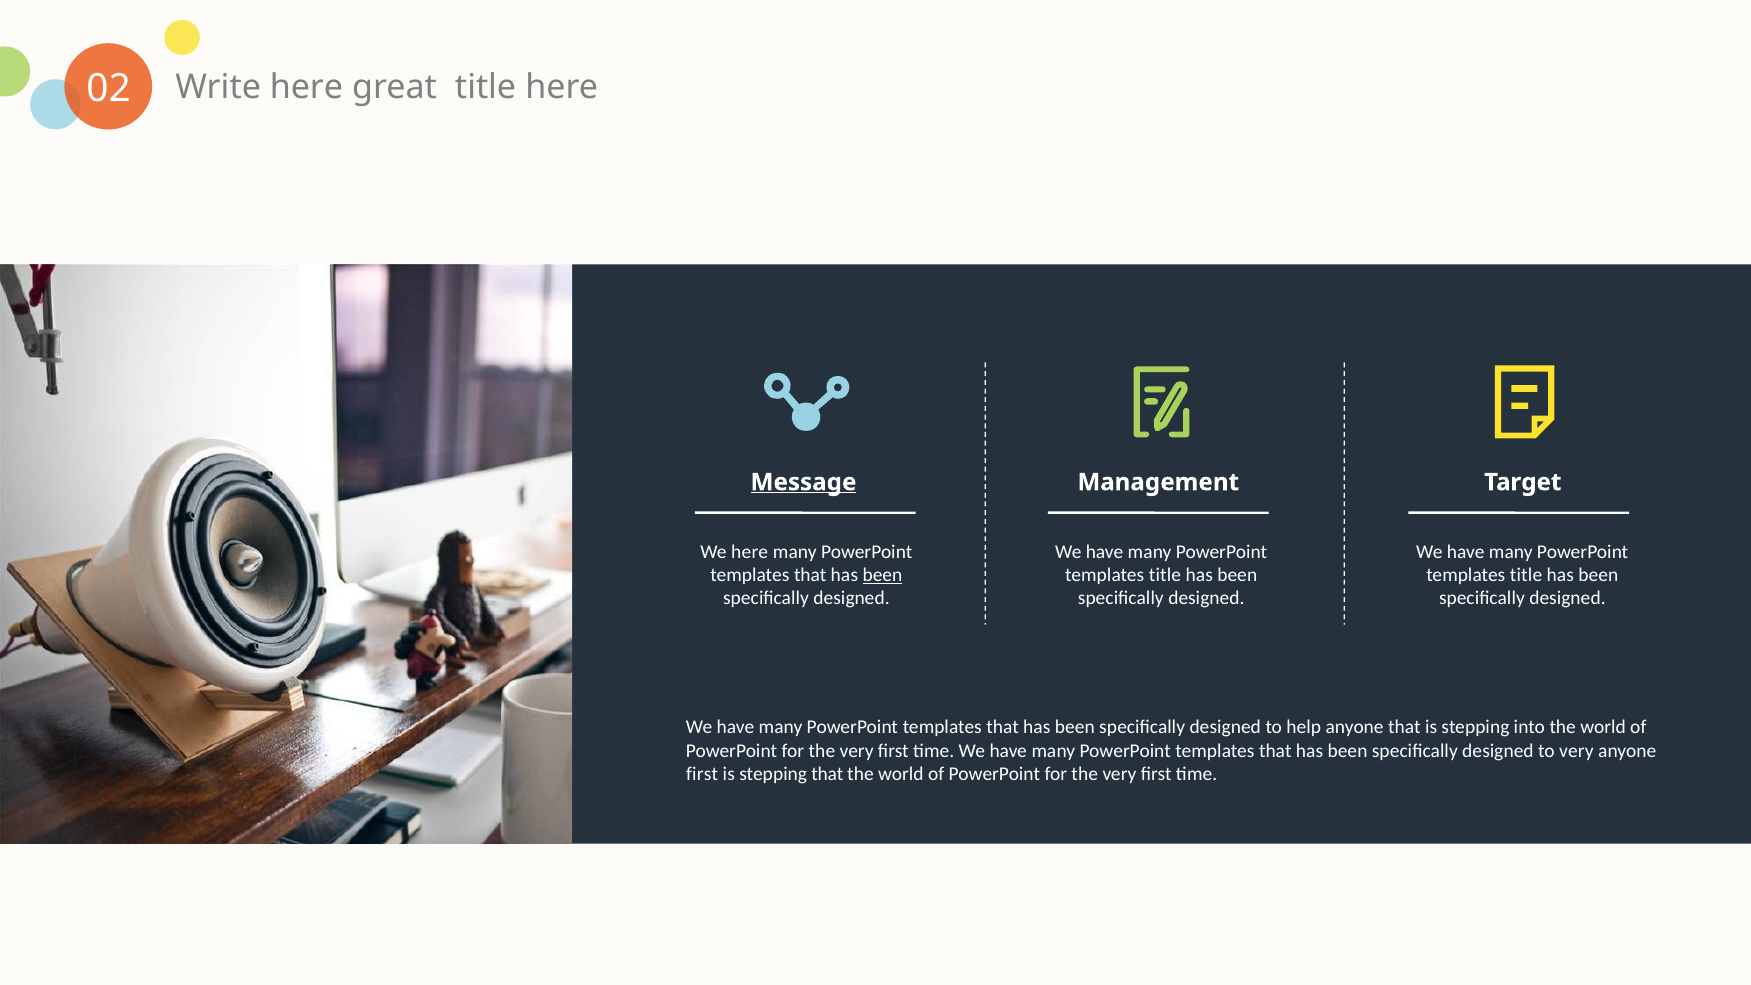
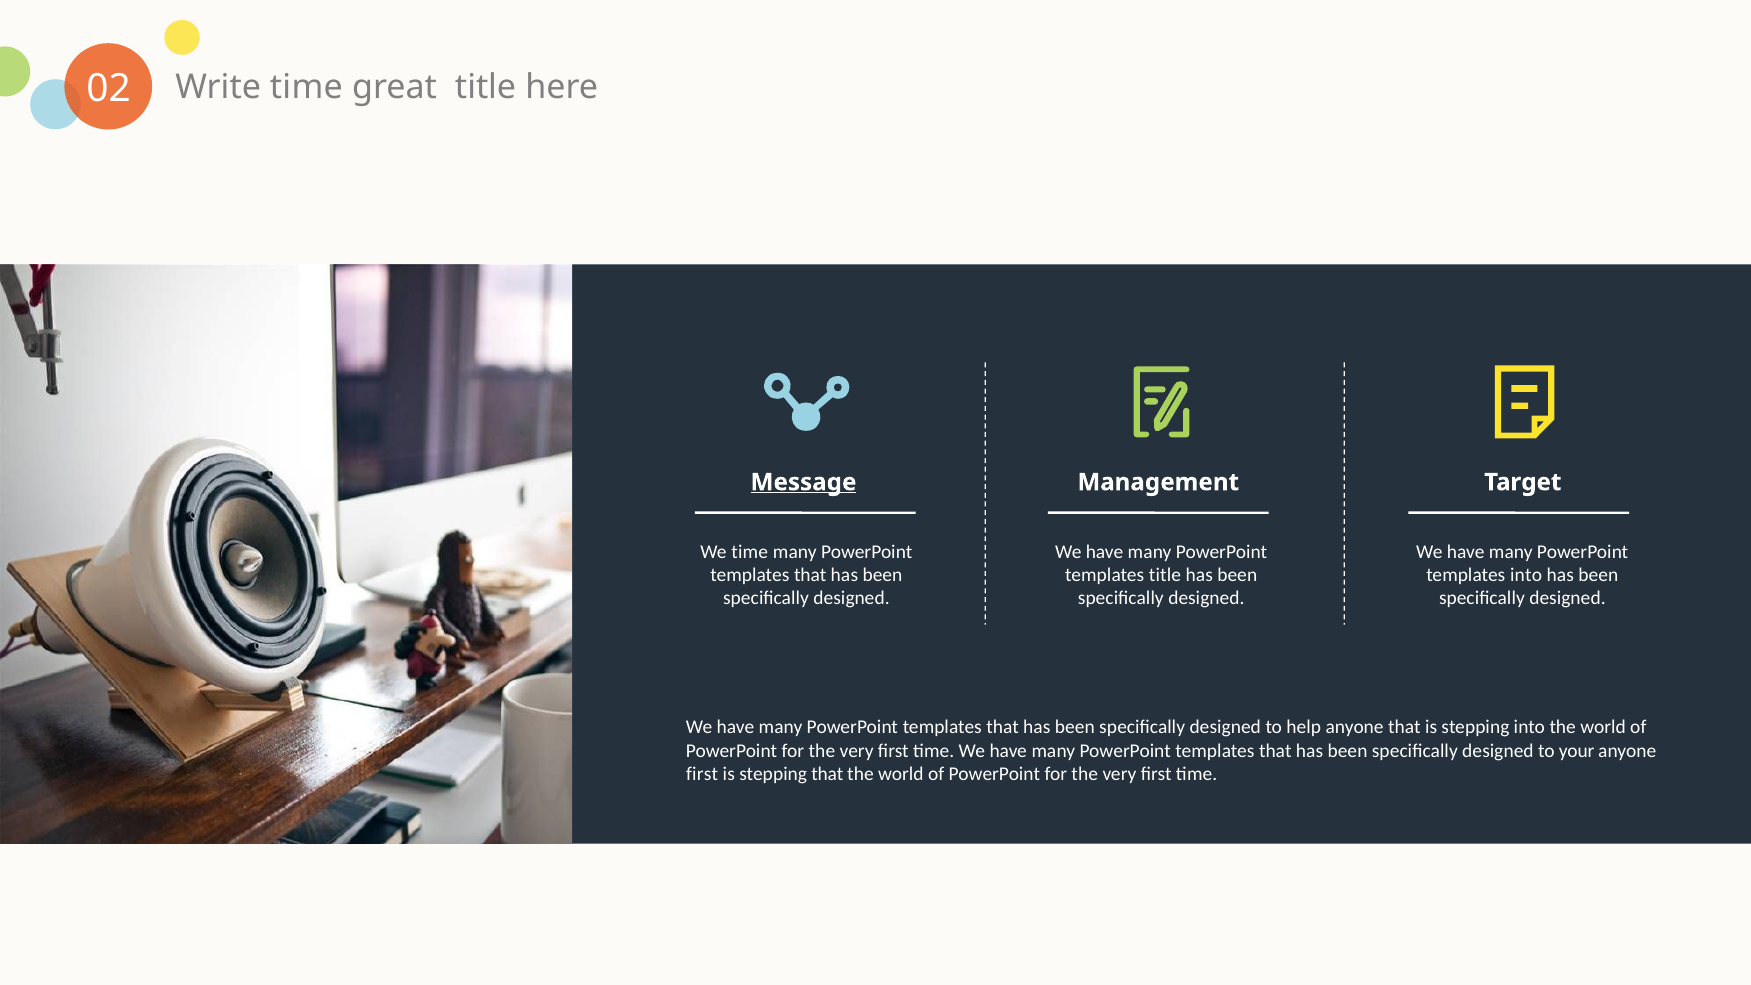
Write here: here -> time (306, 88)
We here: here -> time (750, 552)
been underline: present -> none (882, 575)
title: title -> into (1526, 575)
to very: very -> your (1577, 750)
